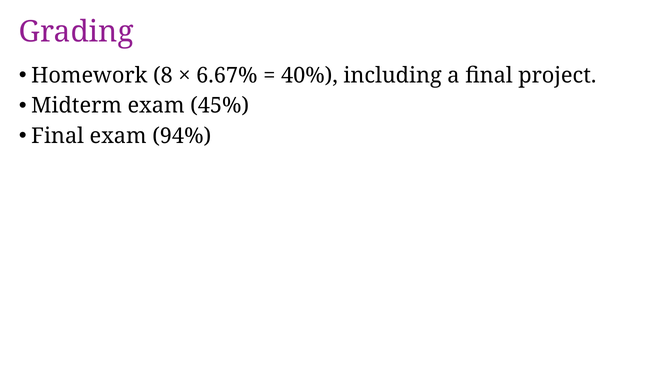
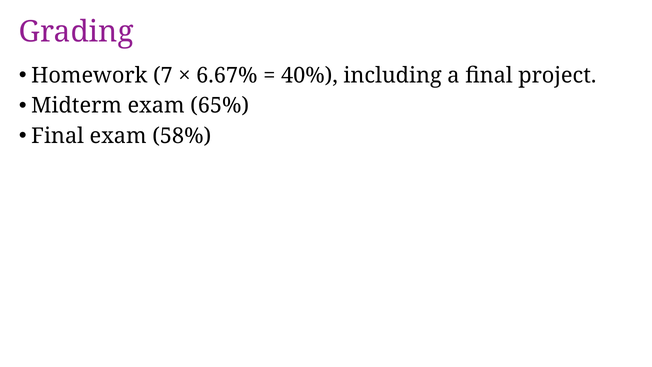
8: 8 -> 7 (163, 75)
45%: 45% -> 65% (220, 106)
94%: 94% -> 58% (182, 136)
